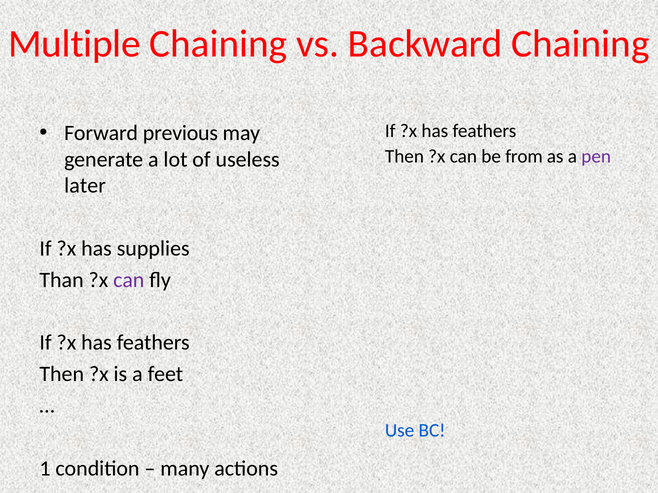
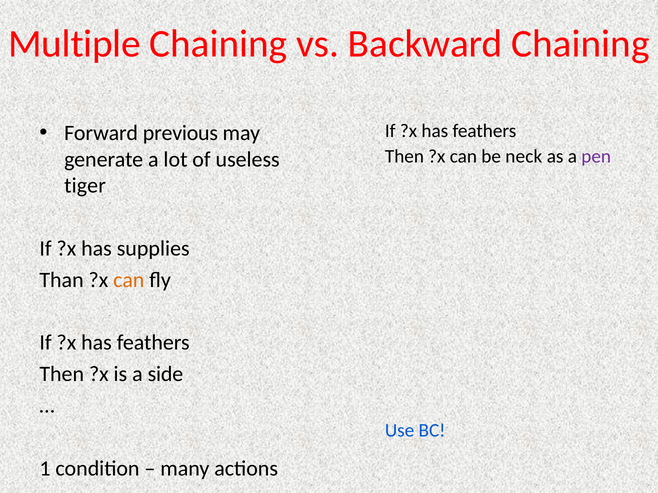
from: from -> neck (524, 157)
later: later -> tiger (85, 186)
can colour: purple -> orange (129, 280)
feet: feet -> side (165, 374)
